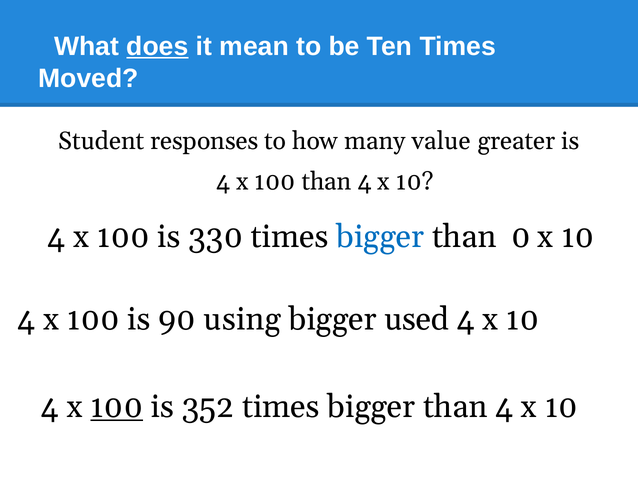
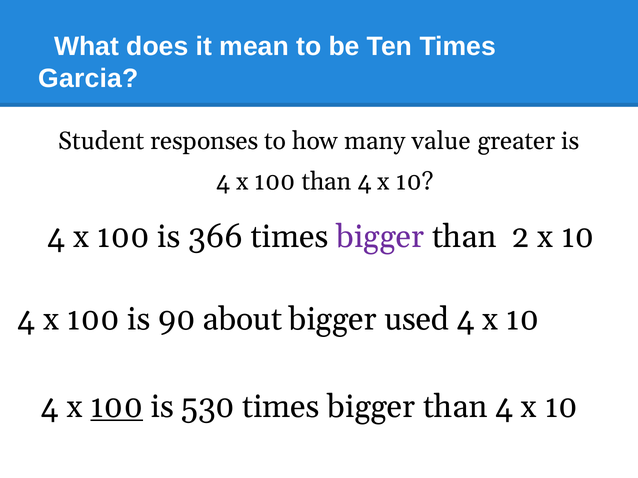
does underline: present -> none (157, 47)
Moved: Moved -> Garcia (88, 78)
330: 330 -> 366 (216, 237)
bigger colour: blue -> purple (380, 237)
0: 0 -> 2 (521, 237)
using: using -> about (242, 320)
352: 352 -> 530 (208, 407)
